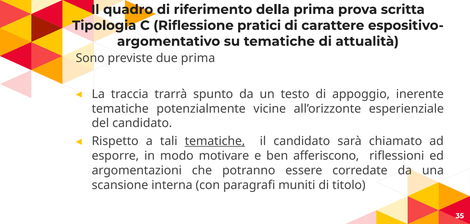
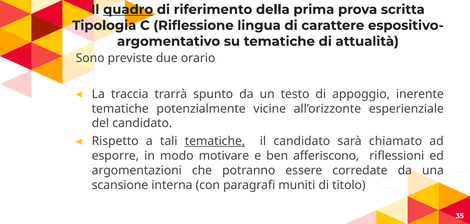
quadro underline: none -> present (128, 10)
pratici: pratici -> lingua (259, 25)
due prima: prima -> orario (198, 58)
